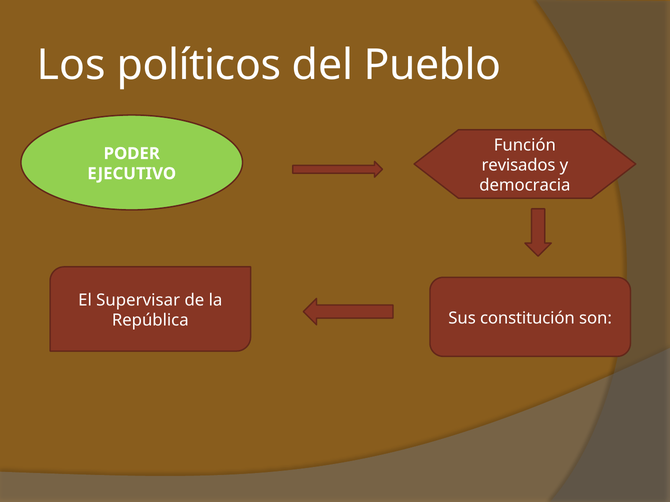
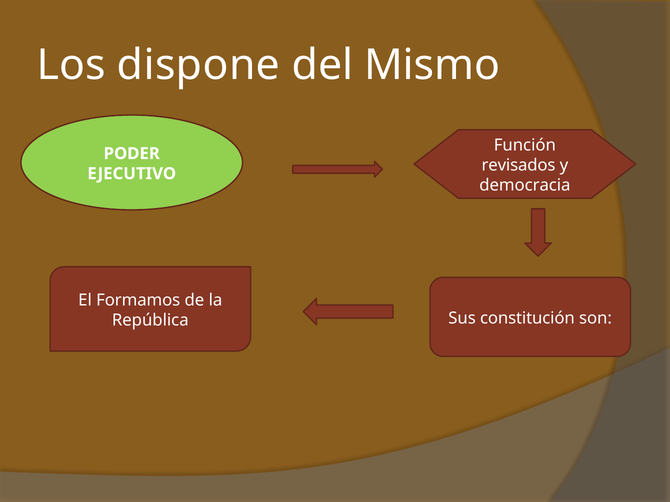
políticos: políticos -> dispone (198, 65)
Pueblo: Pueblo -> Mismo (432, 65)
Supervisar: Supervisar -> Formamos (138, 300)
